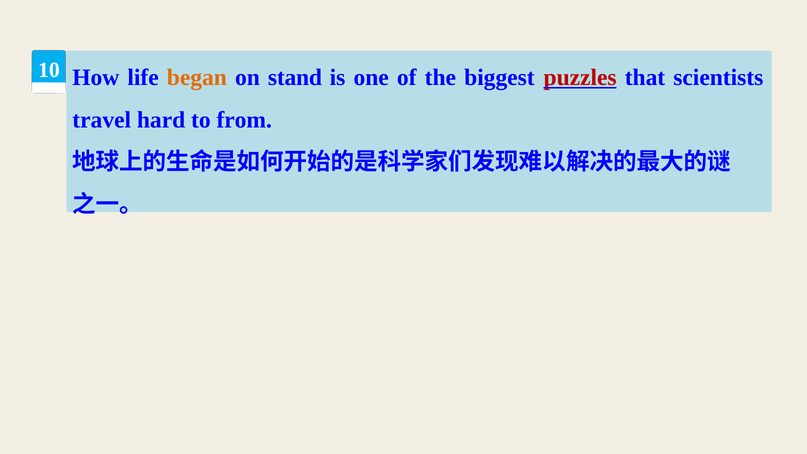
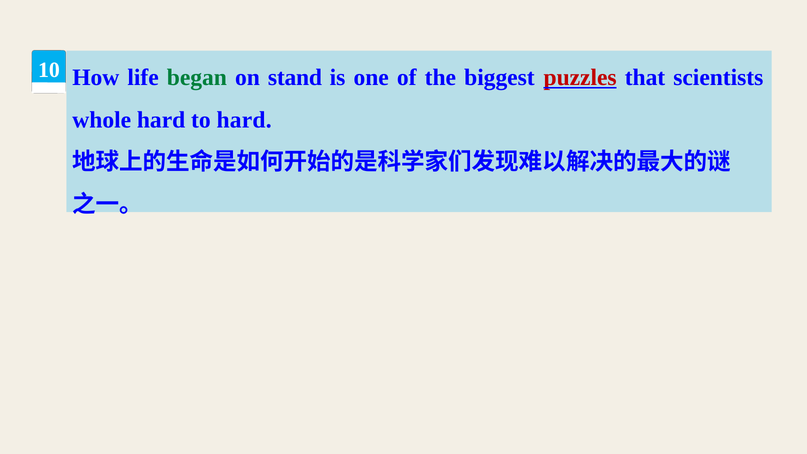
began colour: orange -> green (197, 77)
travel: travel -> whole (102, 120)
to from: from -> hard (244, 120)
